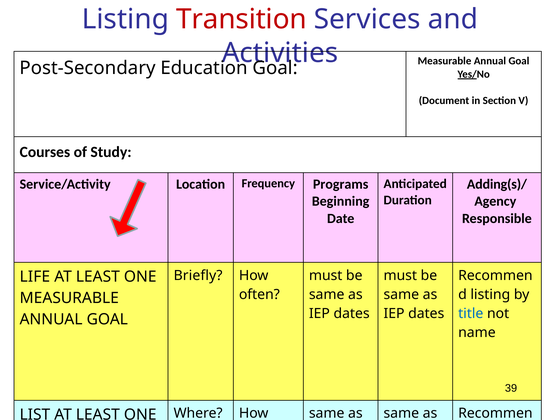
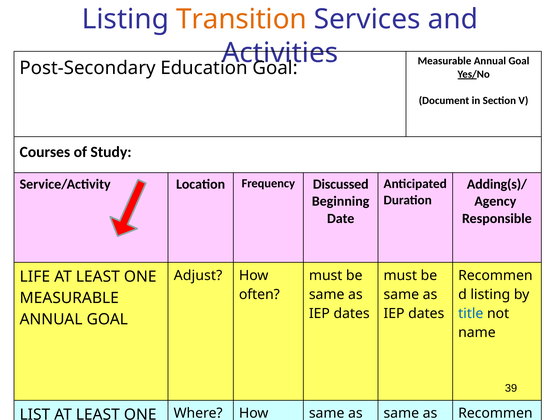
Transition colour: red -> orange (241, 19)
Programs: Programs -> Discussed (341, 184)
Briefly: Briefly -> Adjust (198, 275)
